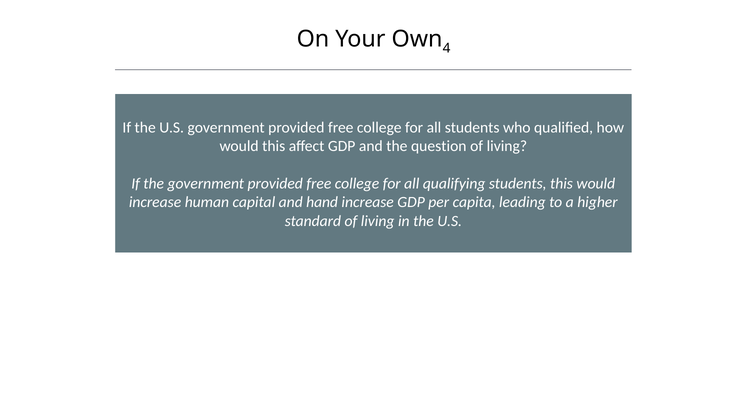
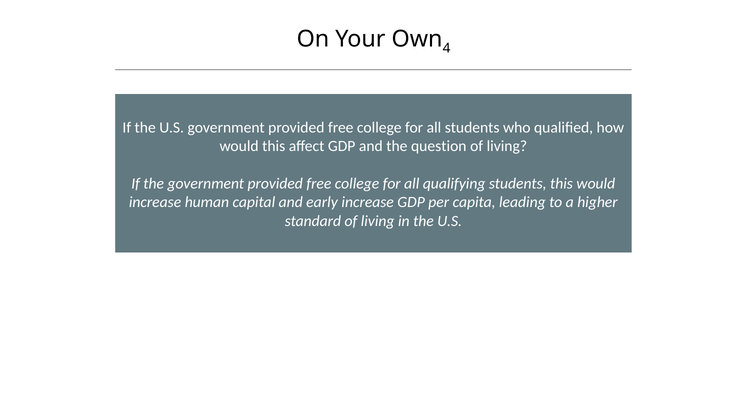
hand: hand -> early (322, 202)
